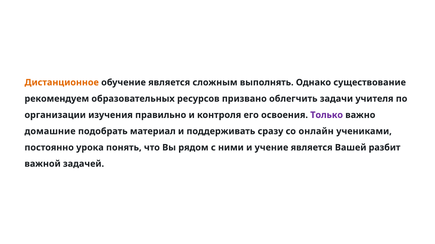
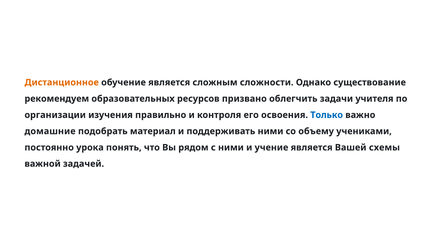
выполнять: выполнять -> сложности (267, 83)
Только colour: purple -> blue (327, 115)
поддерживать сразу: сразу -> ними (270, 132)
онлайн: онлайн -> объему (316, 132)
разбит: разбит -> схемы (384, 148)
